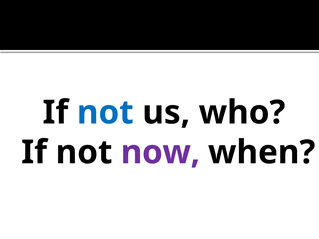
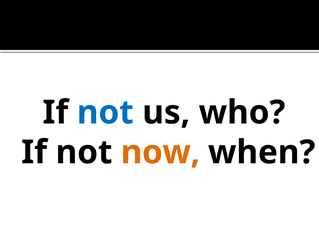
now colour: purple -> orange (160, 153)
